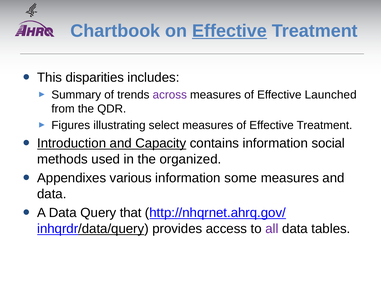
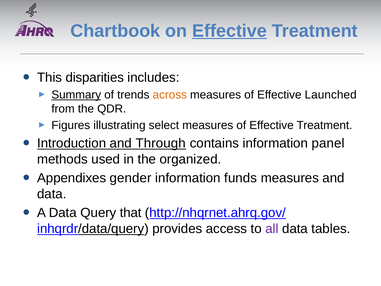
Summary underline: none -> present (76, 95)
across colour: purple -> orange (170, 95)
Capacity: Capacity -> Through (161, 143)
social: social -> panel (328, 143)
various: various -> gender (131, 178)
some: some -> funds (241, 178)
